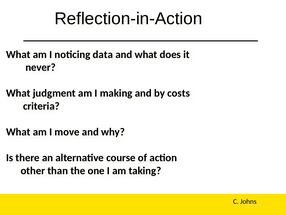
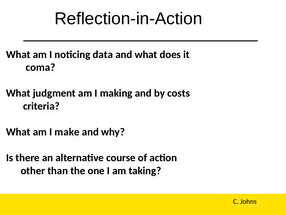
never: never -> coma (40, 67)
move: move -> make (67, 132)
